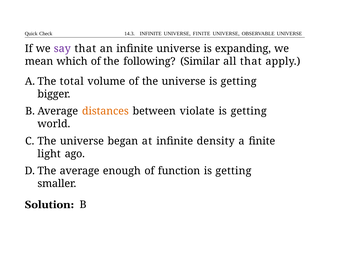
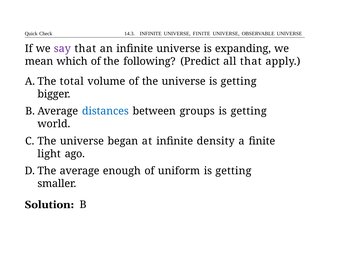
Similar: Similar -> Predict (200, 61)
distances colour: orange -> blue (105, 111)
violate: violate -> groups (197, 111)
function: function -> uniform (179, 171)
